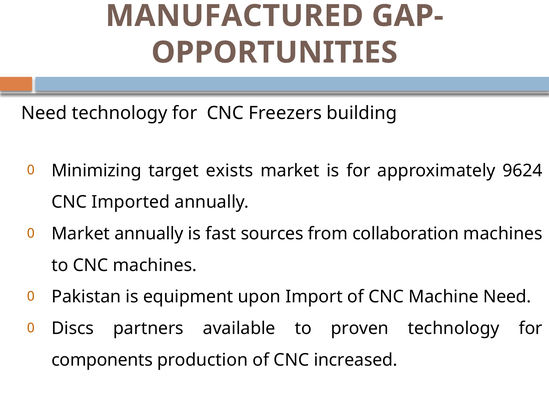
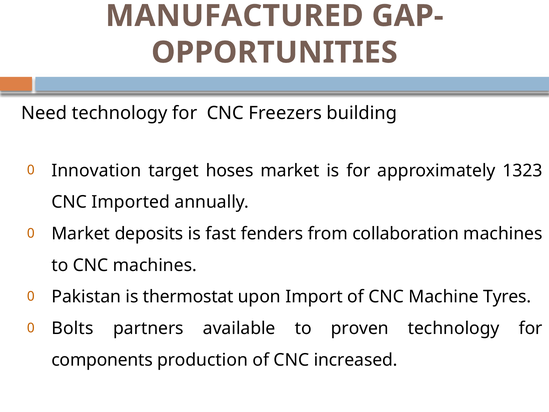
Minimizing: Minimizing -> Innovation (96, 171)
exists: exists -> hoses (230, 171)
9624: 9624 -> 1323 (523, 171)
Market annually: annually -> deposits (149, 234)
sources: sources -> fenders (272, 234)
equipment: equipment -> thermostat (188, 297)
Machine Need: Need -> Tyres (507, 297)
Discs: Discs -> Bolts (73, 328)
